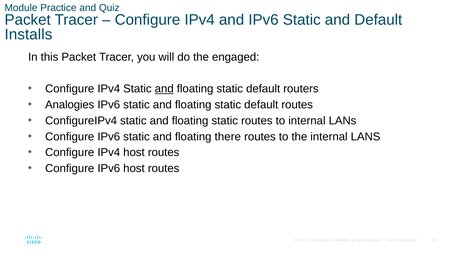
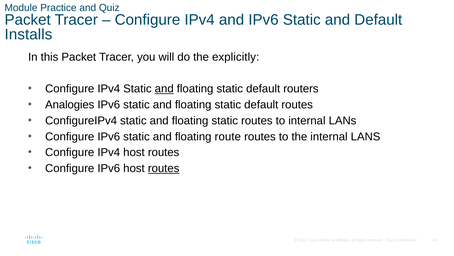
engaged: engaged -> explicitly (236, 57)
there: there -> route (228, 136)
routes underline: none -> present (164, 168)
